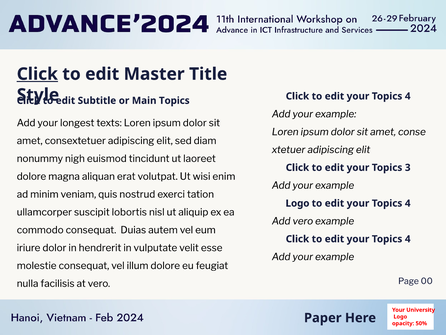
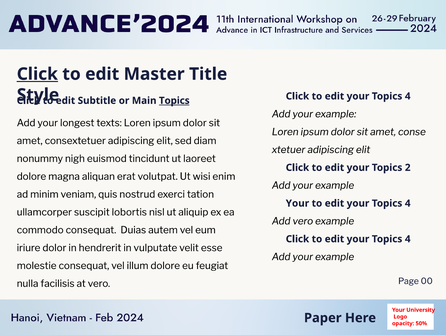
Topics underline: none -> present (174, 100)
3: 3 -> 2 (408, 167)
Logo: Logo -> Your (297, 203)
